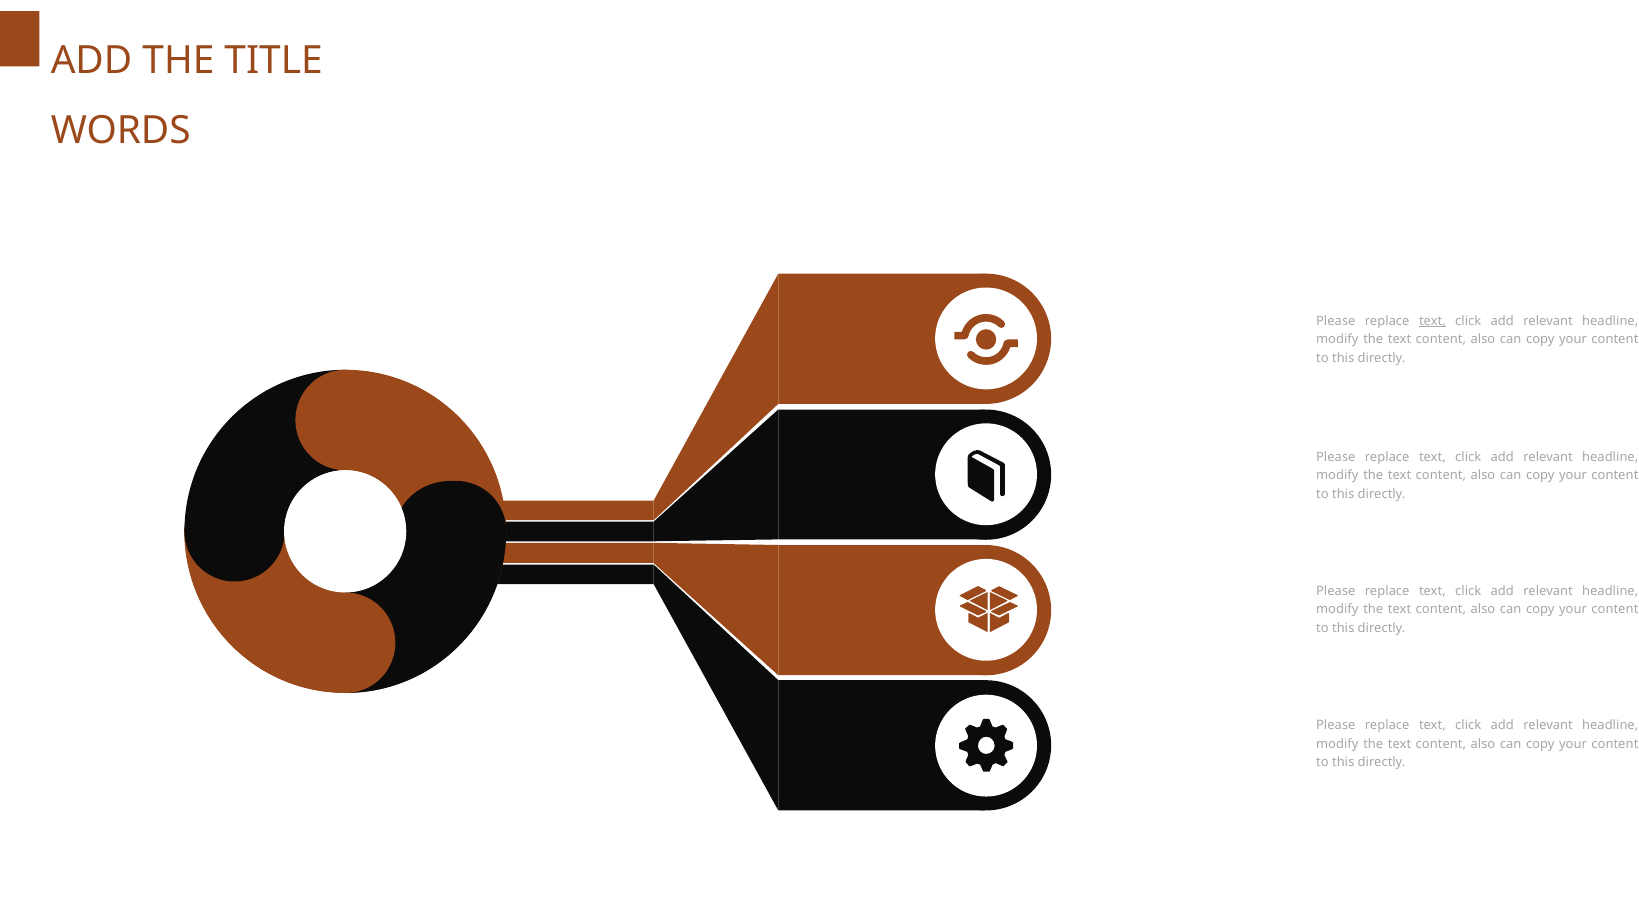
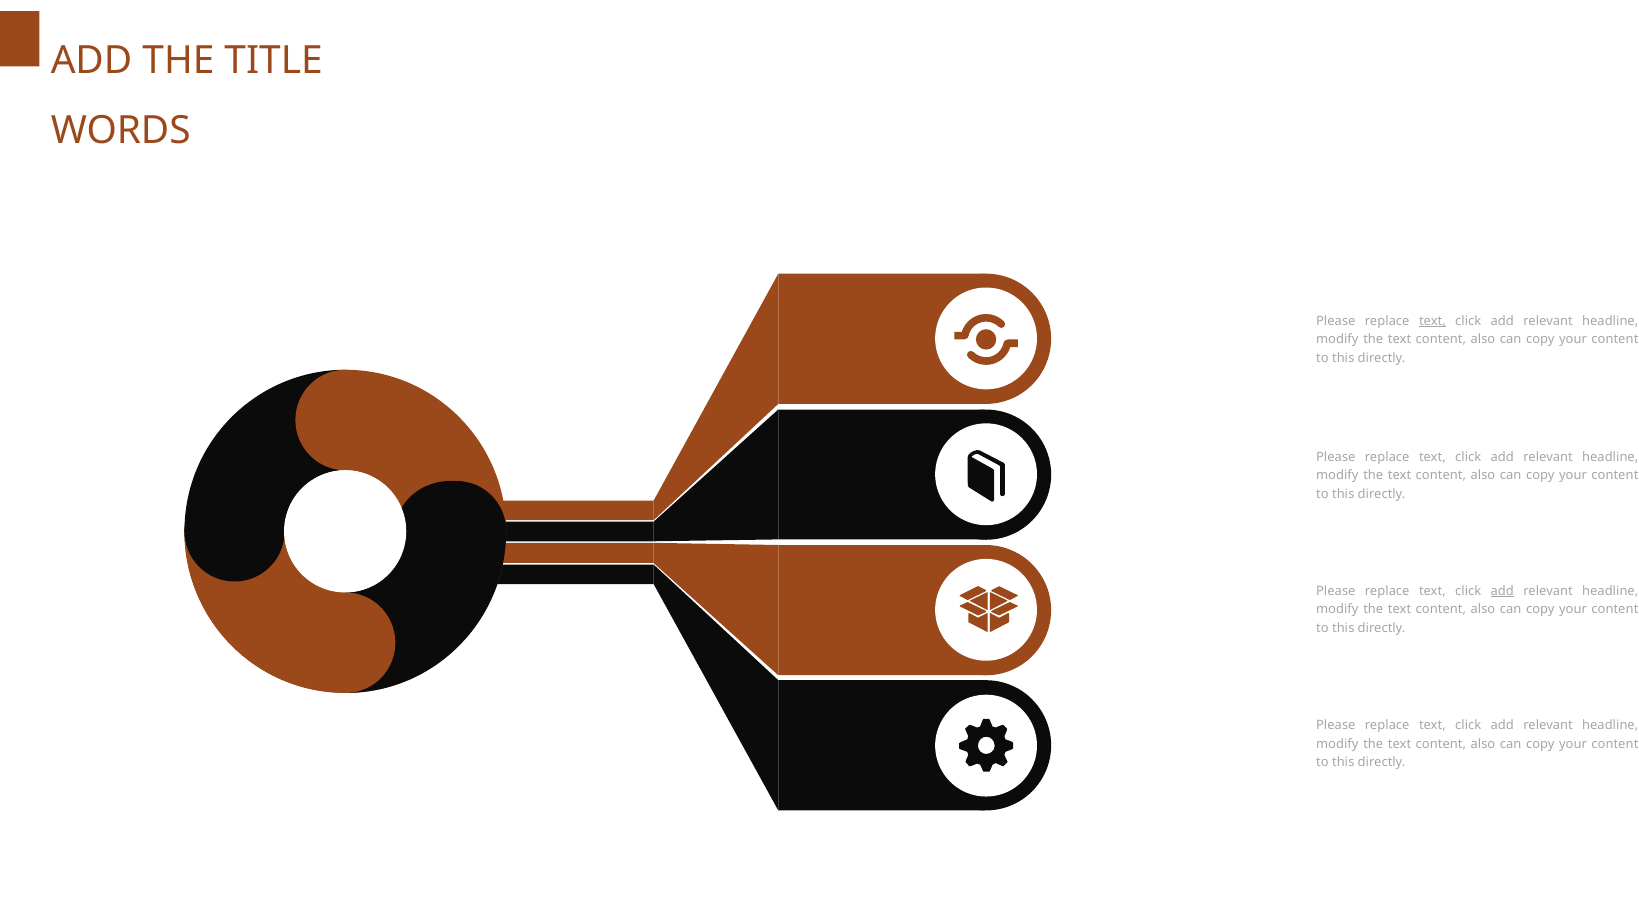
add underline: none -> present (1502, 591)
